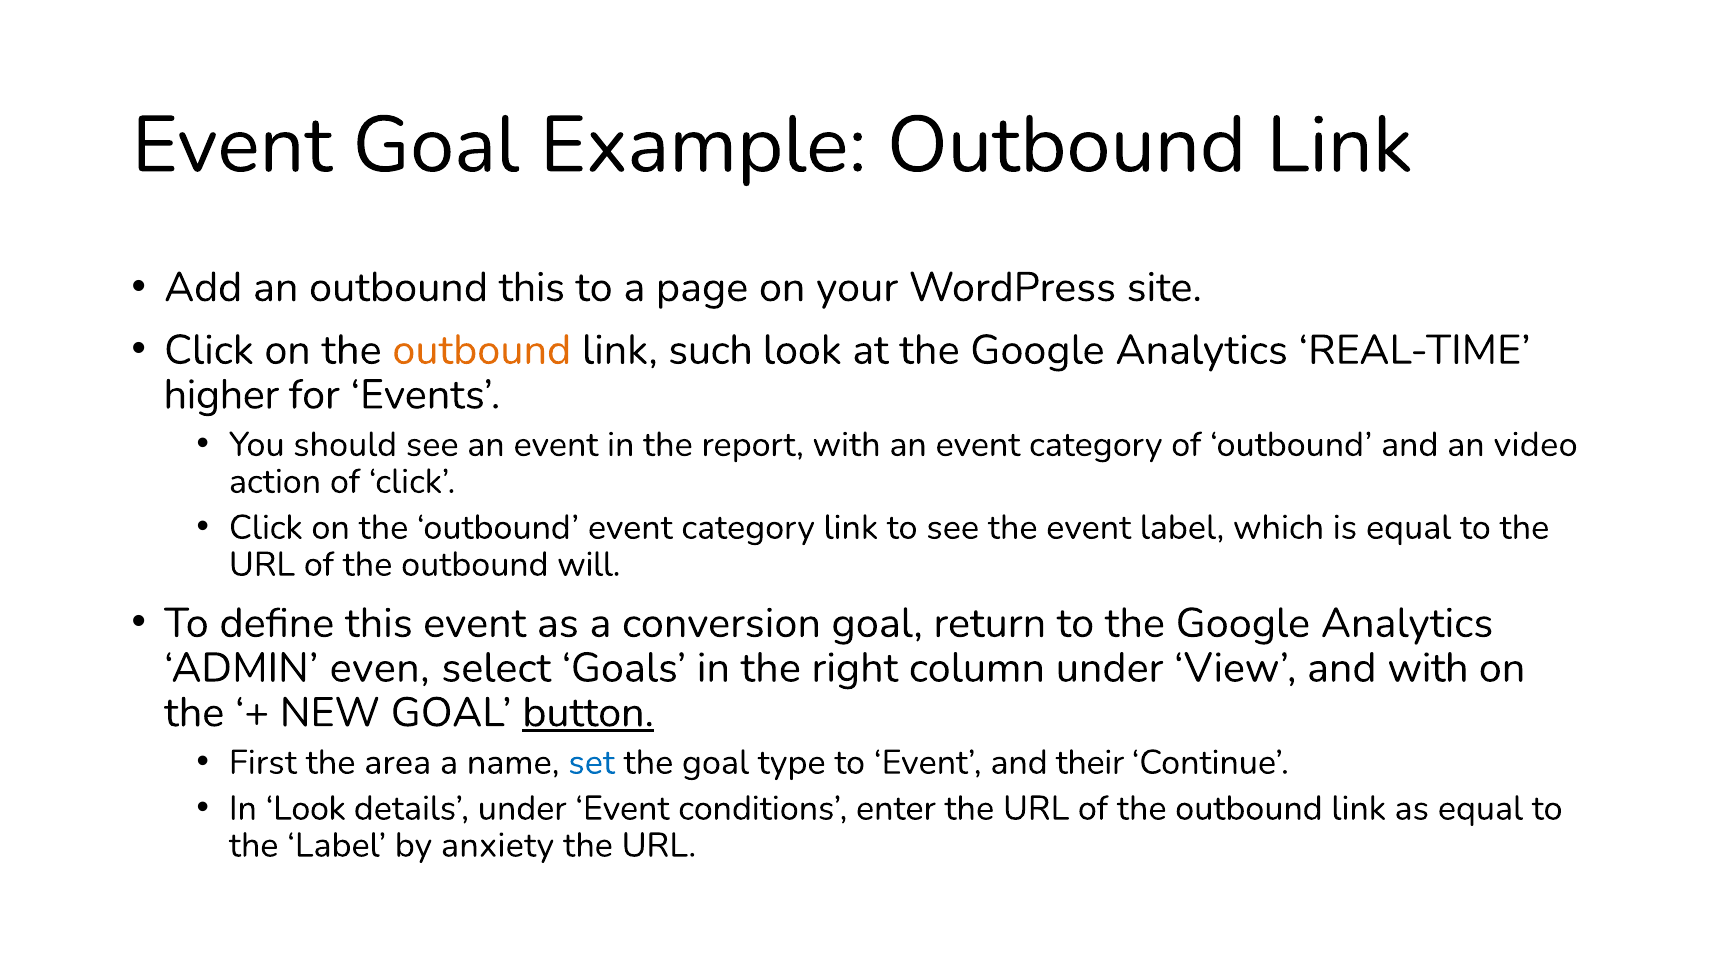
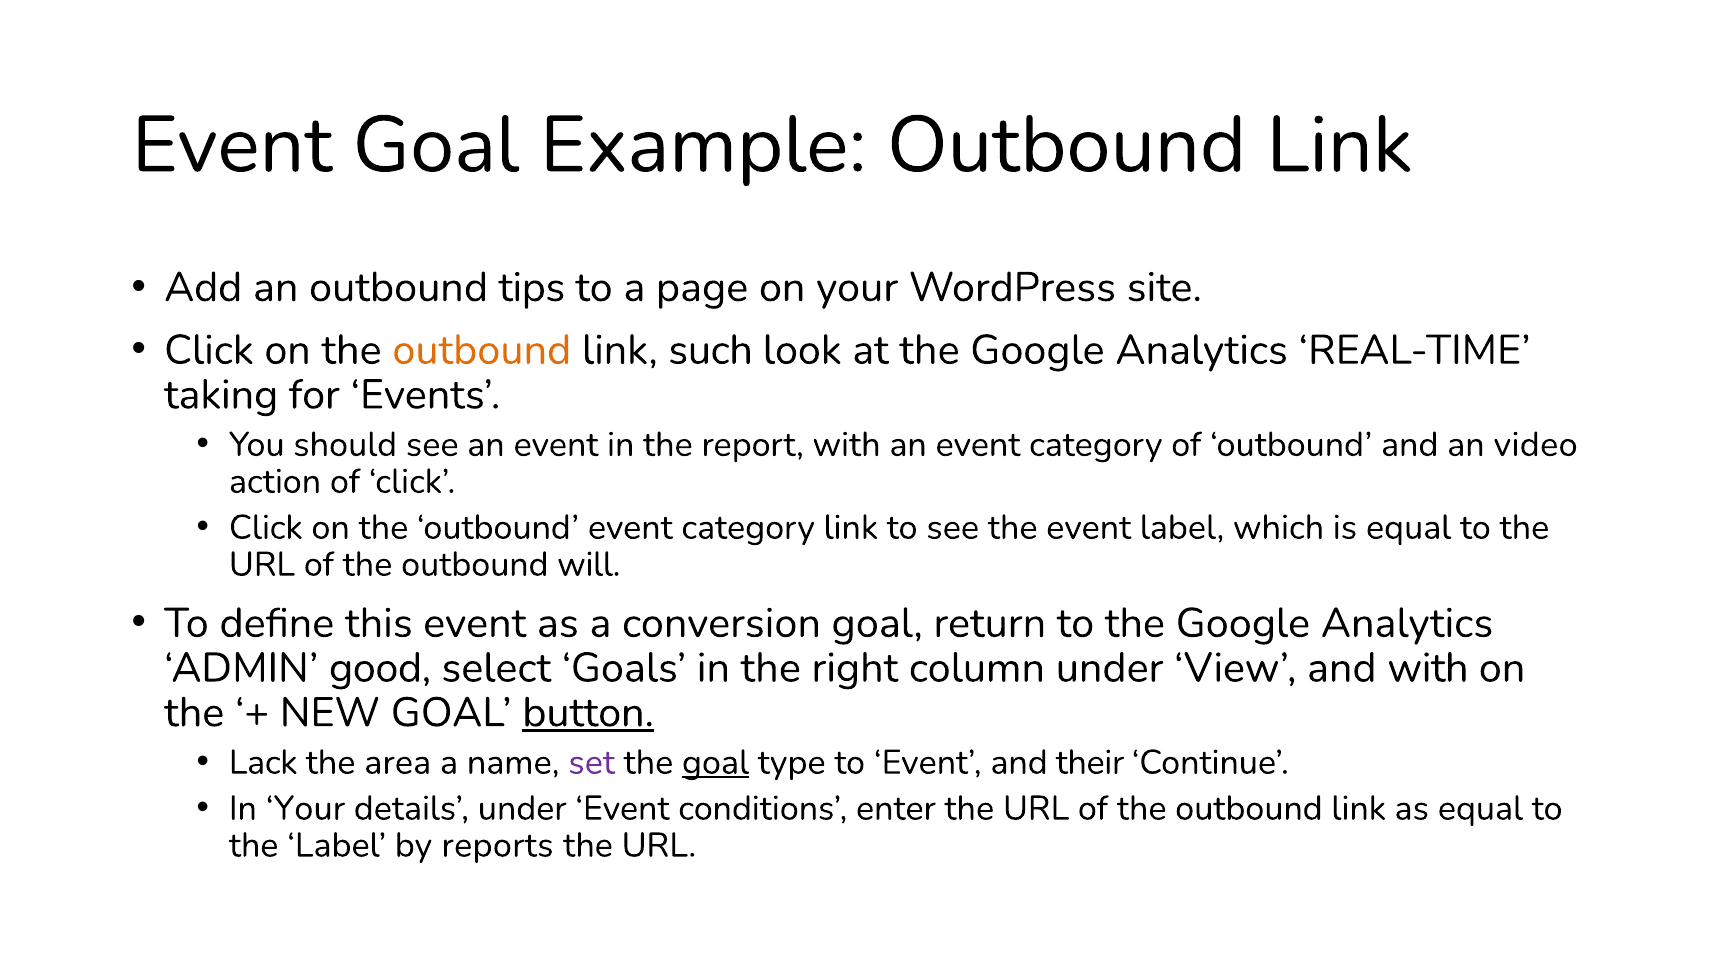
outbound this: this -> tips (532, 287)
higher: higher -> taking (221, 395)
even: even -> good (380, 668)
First: First -> Lack (263, 762)
set colour: blue -> purple (592, 762)
goal underline: none -> present (716, 762)
In Look: Look -> Your (305, 808)
anxiety: anxiety -> reports (498, 845)
